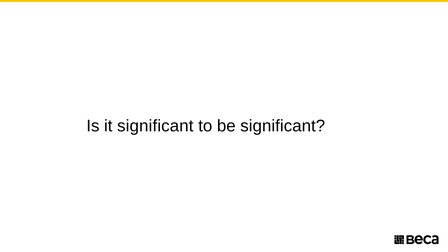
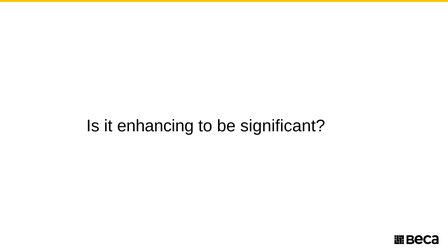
it significant: significant -> enhancing (155, 126)
